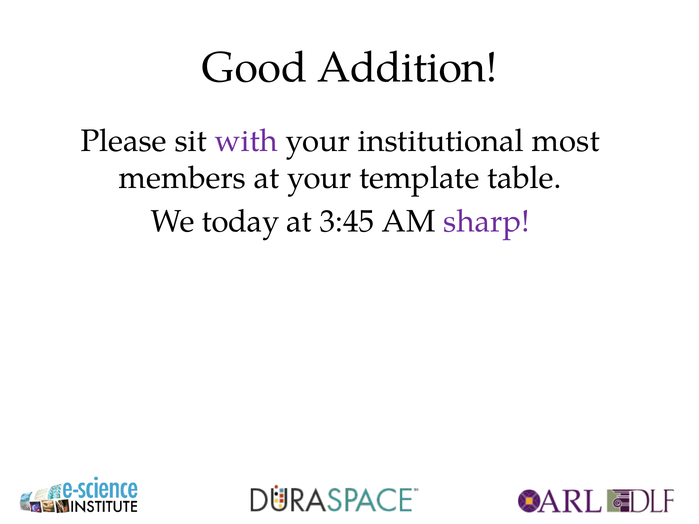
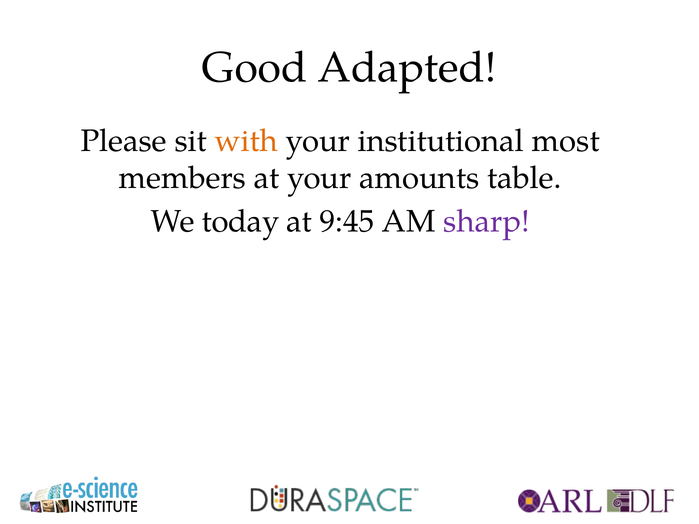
Addition: Addition -> Adapted (407, 68)
with colour: purple -> orange (246, 141)
template: template -> amounts (419, 178)
3:45: 3:45 -> 9:45 (347, 222)
